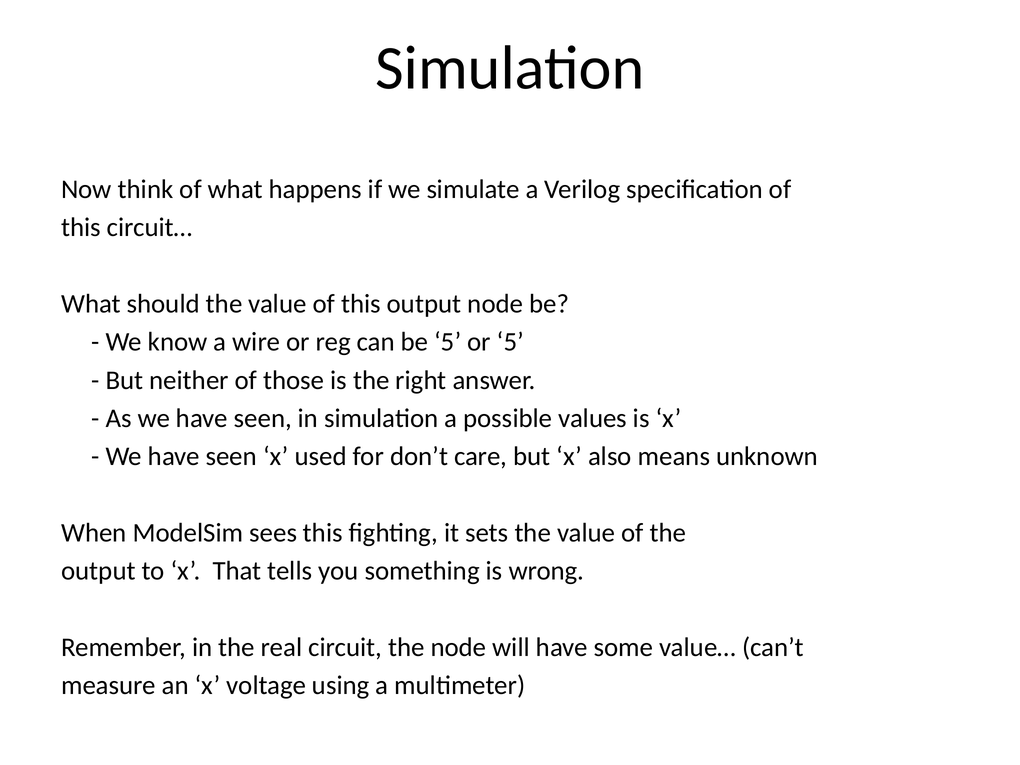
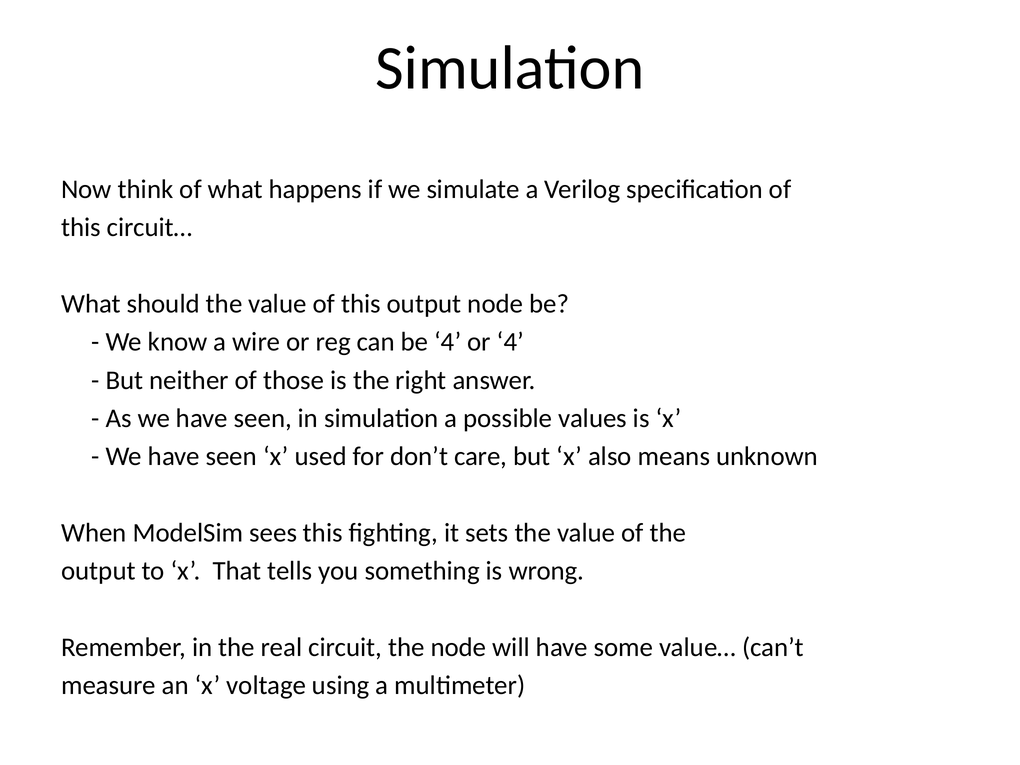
be 5: 5 -> 4 (448, 342)
or 5: 5 -> 4 (510, 342)
